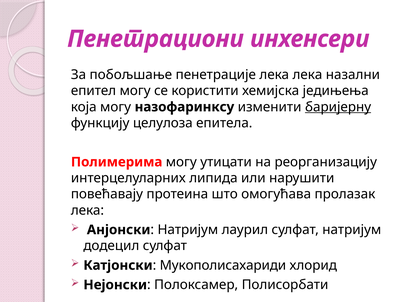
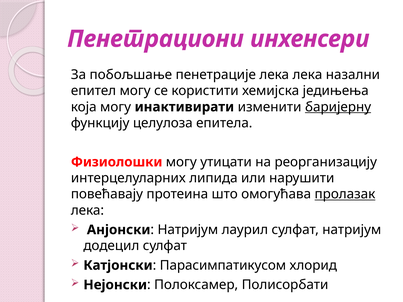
назофаринксу: назофаринксу -> инактивирати (184, 107)
Полимерима: Полимерима -> Физиолошки (117, 162)
пролазак underline: none -> present (345, 194)
Мукополисахариди: Мукополисахариди -> Парасимпатикусом (223, 266)
